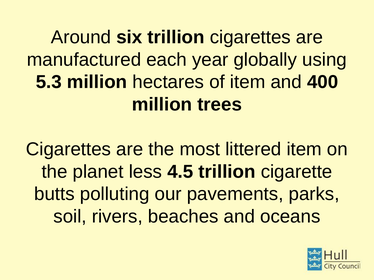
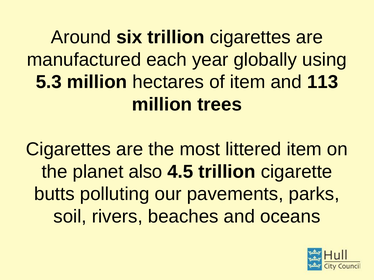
400: 400 -> 113 (323, 82)
less: less -> also (145, 172)
